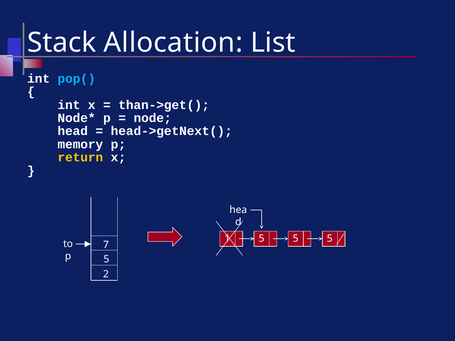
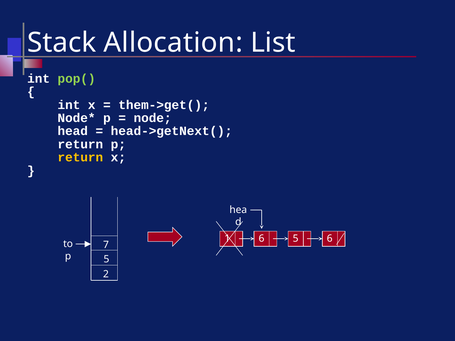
pop( colour: light blue -> light green (77, 79)
than->get(: than->get( -> them->get( (164, 105)
memory: memory -> return (80, 144)
1 5: 5 -> 6 (261, 239)
5: 5 -> 6 (330, 239)
